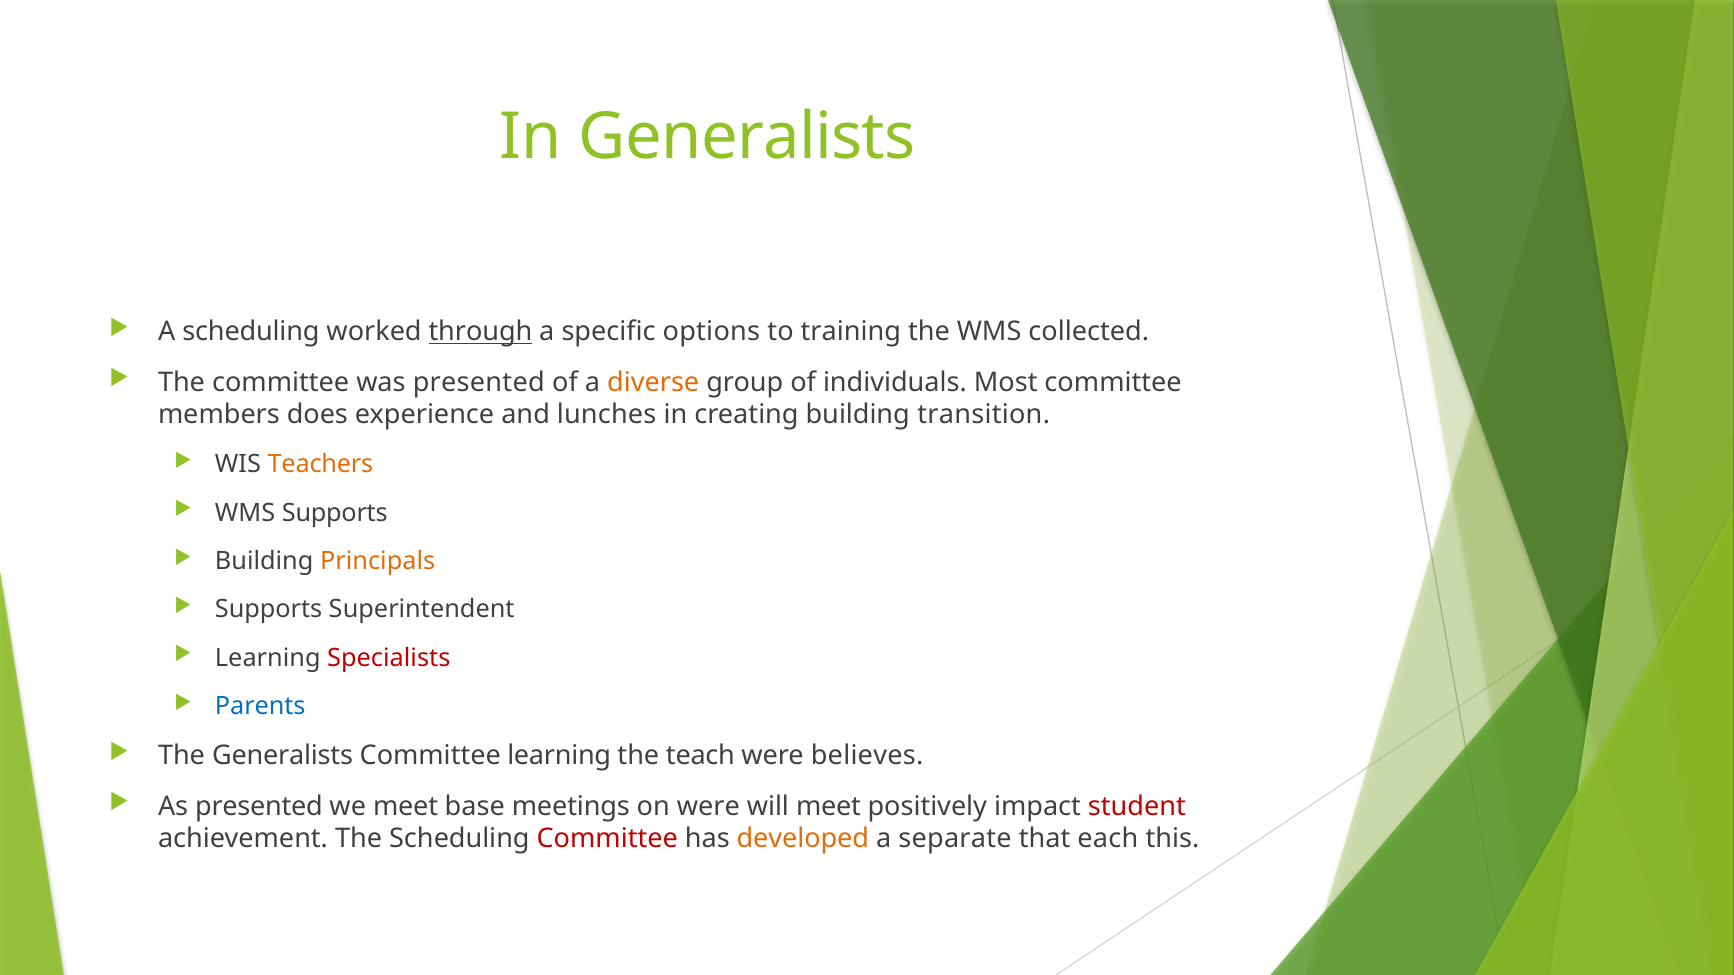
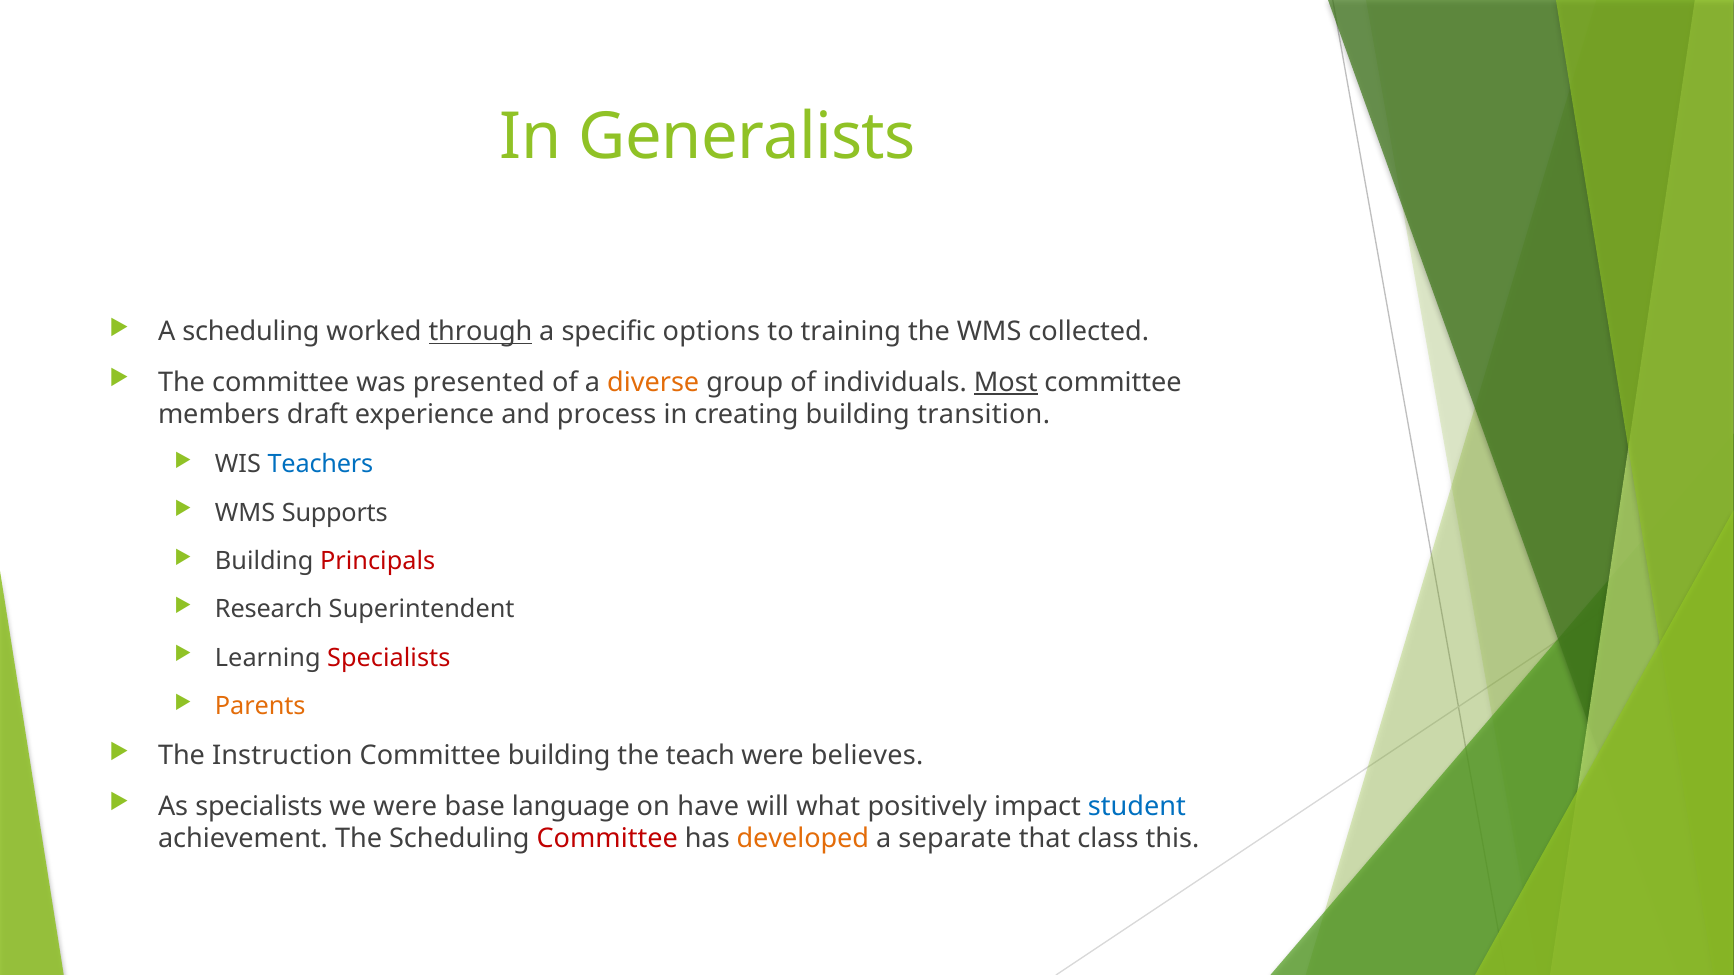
Most underline: none -> present (1006, 383)
does: does -> draft (318, 415)
lunches: lunches -> process (607, 415)
Teachers colour: orange -> blue (320, 464)
Principals colour: orange -> red (378, 561)
Supports: Supports -> Research (269, 610)
Parents colour: blue -> orange (260, 707)
The Generalists: Generalists -> Instruction (282, 756)
Committee learning: learning -> building (559, 756)
As presented: presented -> specialists (259, 807)
we meet: meet -> were (405, 807)
meetings: meetings -> language (571, 807)
on were: were -> have (708, 807)
will meet: meet -> what (828, 807)
student colour: red -> blue (1137, 807)
each: each -> class (1108, 839)
